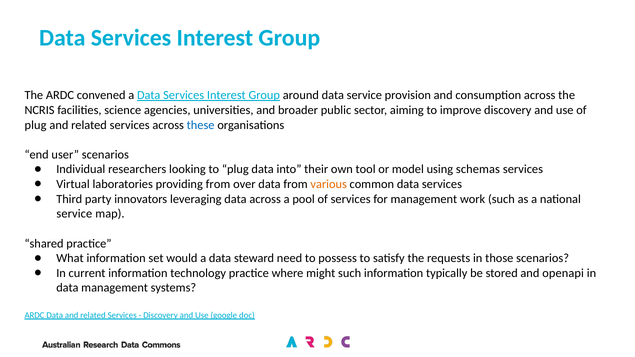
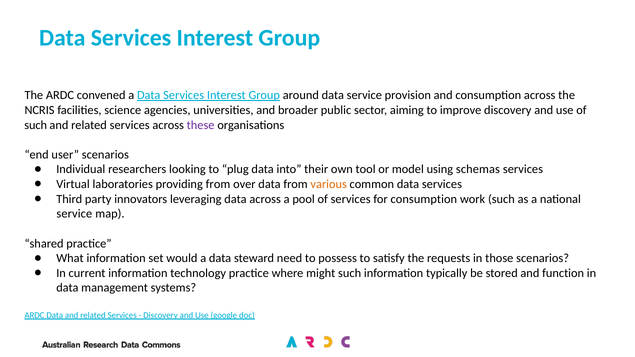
plug: plug -> such (36, 125)
these colour: blue -> purple (201, 125)
for management: management -> consumption (424, 199)
openapi: openapi -> function (563, 273)
